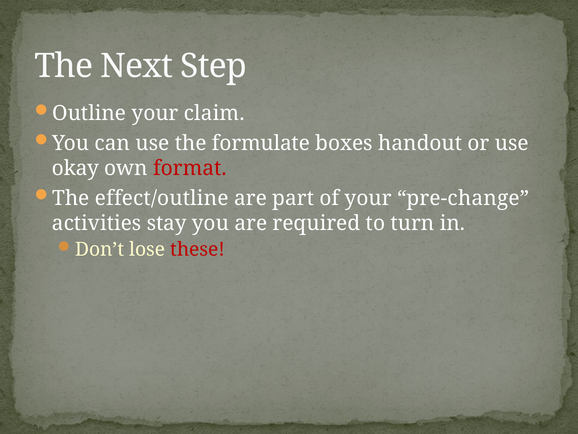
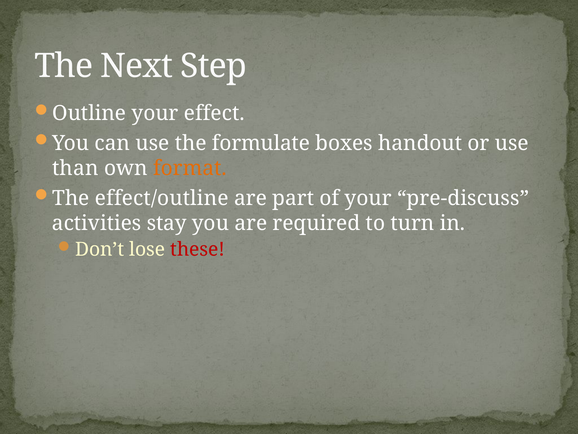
claim: claim -> effect (214, 113)
okay: okay -> than (75, 168)
format colour: red -> orange (190, 168)
pre-change: pre-change -> pre-discuss (463, 198)
